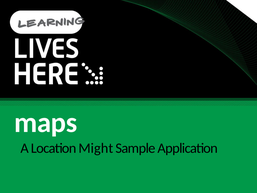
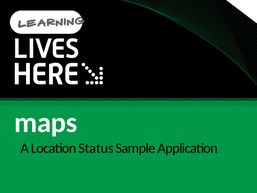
Might: Might -> Status (96, 148)
